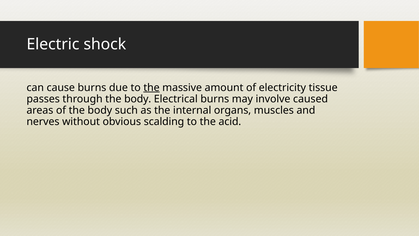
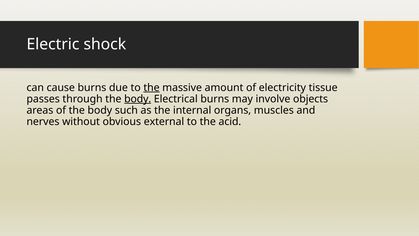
body underline: none -> present (138, 99)
caused: caused -> objects (311, 99)
scalding: scalding -> external (164, 121)
